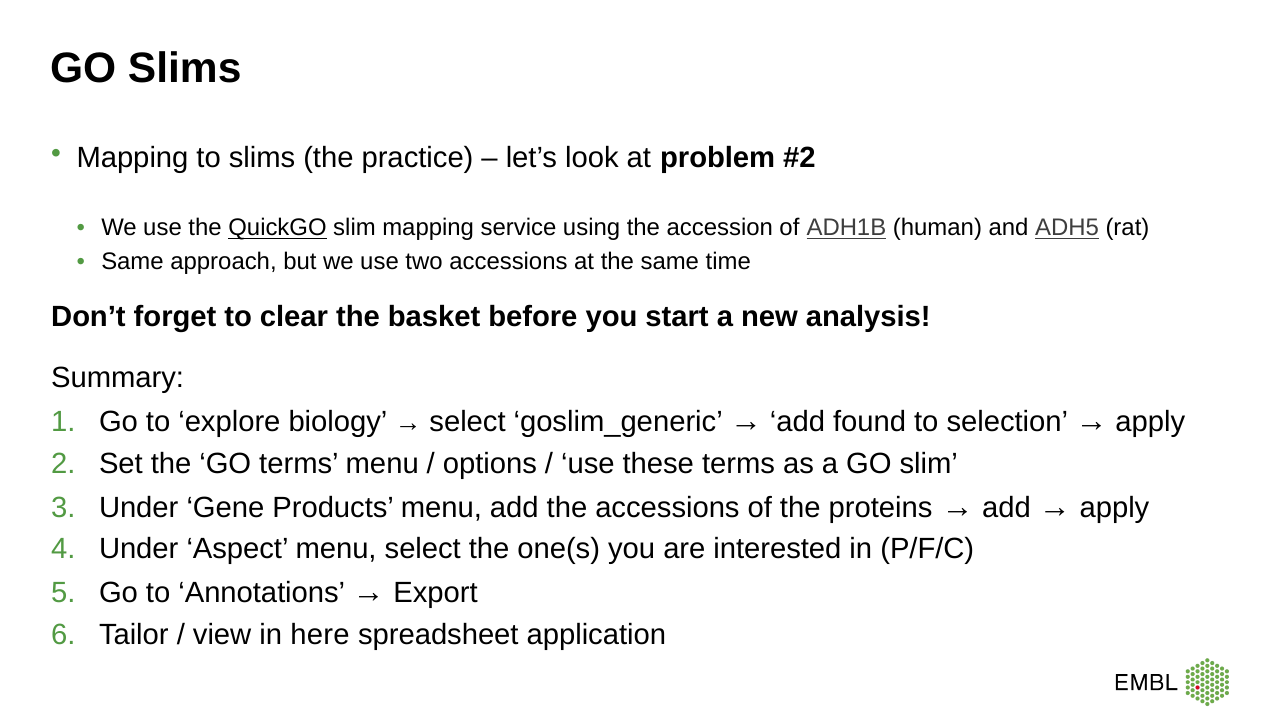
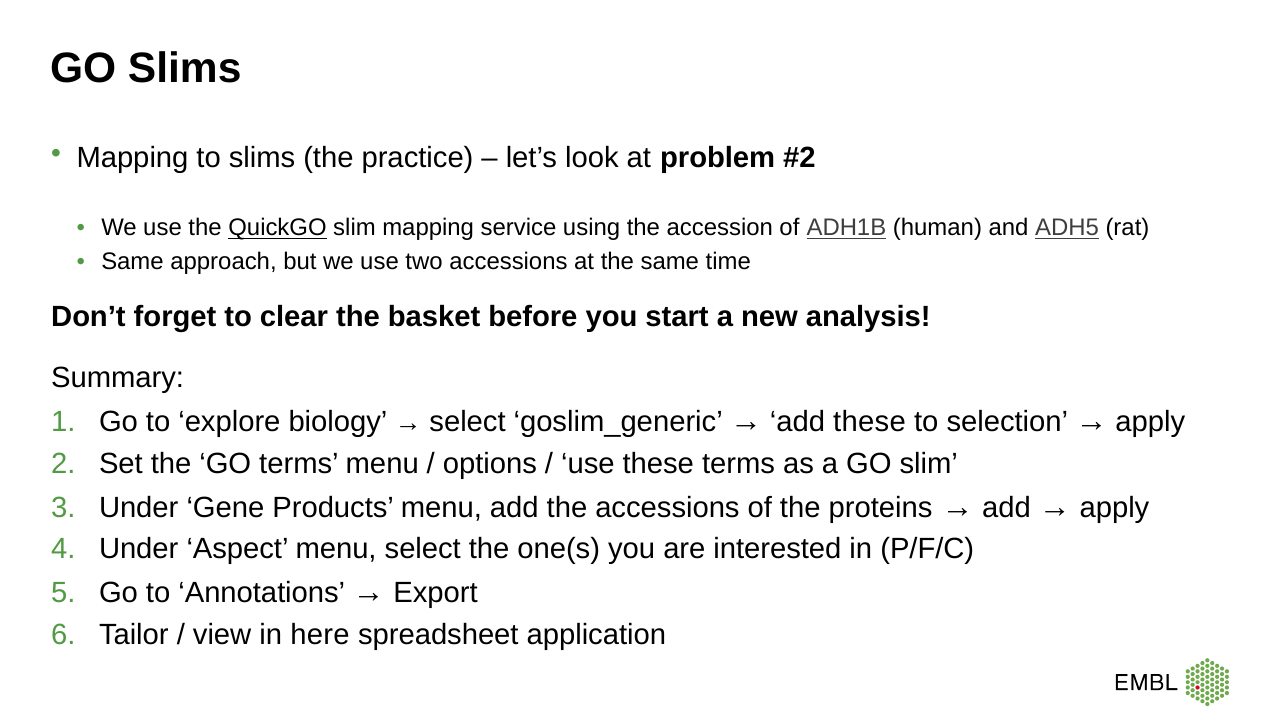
add found: found -> these (869, 422)
